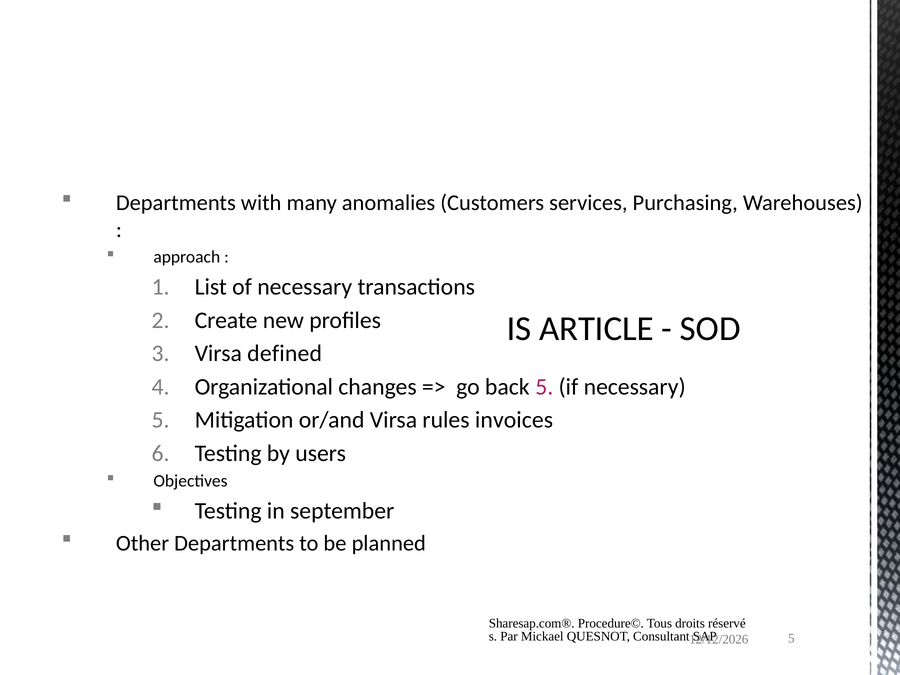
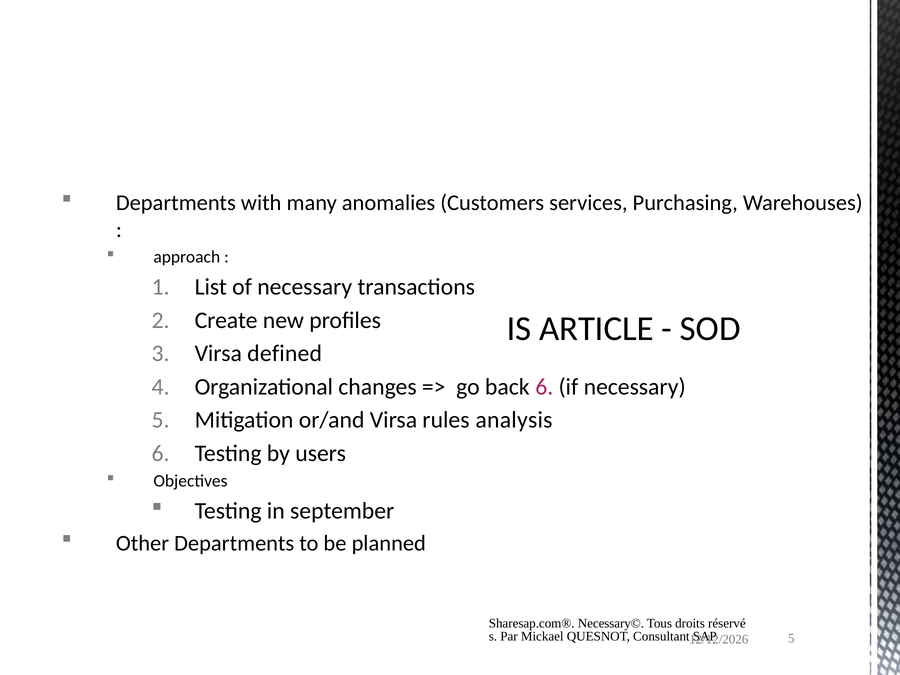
back 5: 5 -> 6 (544, 387)
invoices: invoices -> analysis (514, 420)
Procedure©: Procedure© -> Necessary© (611, 623)
